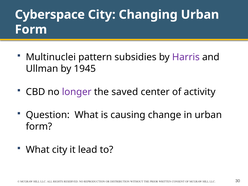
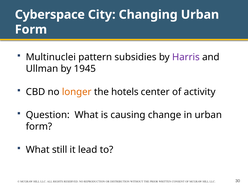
longer colour: purple -> orange (77, 92)
saved: saved -> hotels (125, 92)
What city: city -> still (60, 150)
